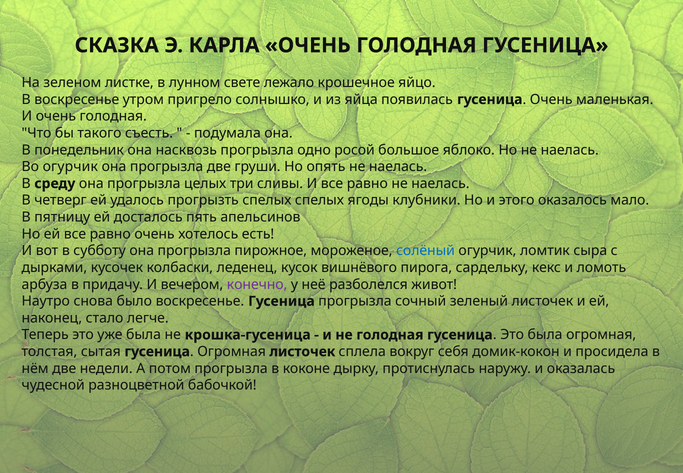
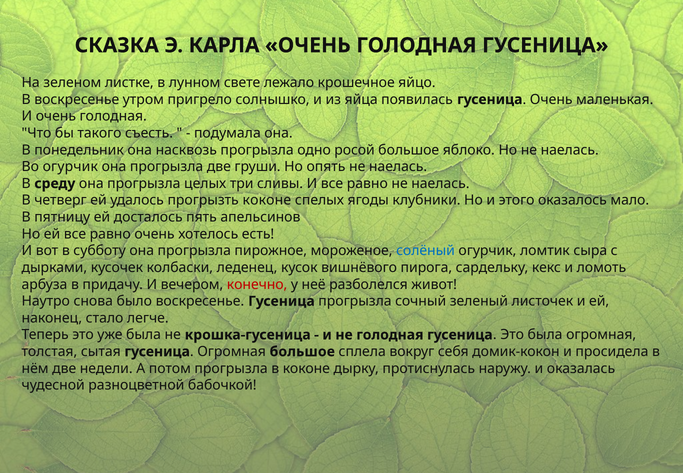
прогрызть спелых: спелых -> коконе (267, 200)
конечно colour: purple -> red (257, 284)
Огромная листочек: листочек -> большое (302, 352)
